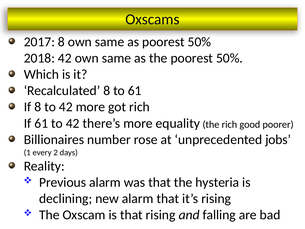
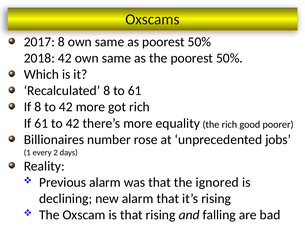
hysteria: hysteria -> ignored (217, 182)
